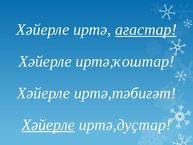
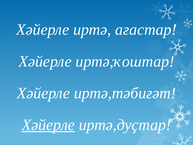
ағастар underline: present -> none (146, 30)
